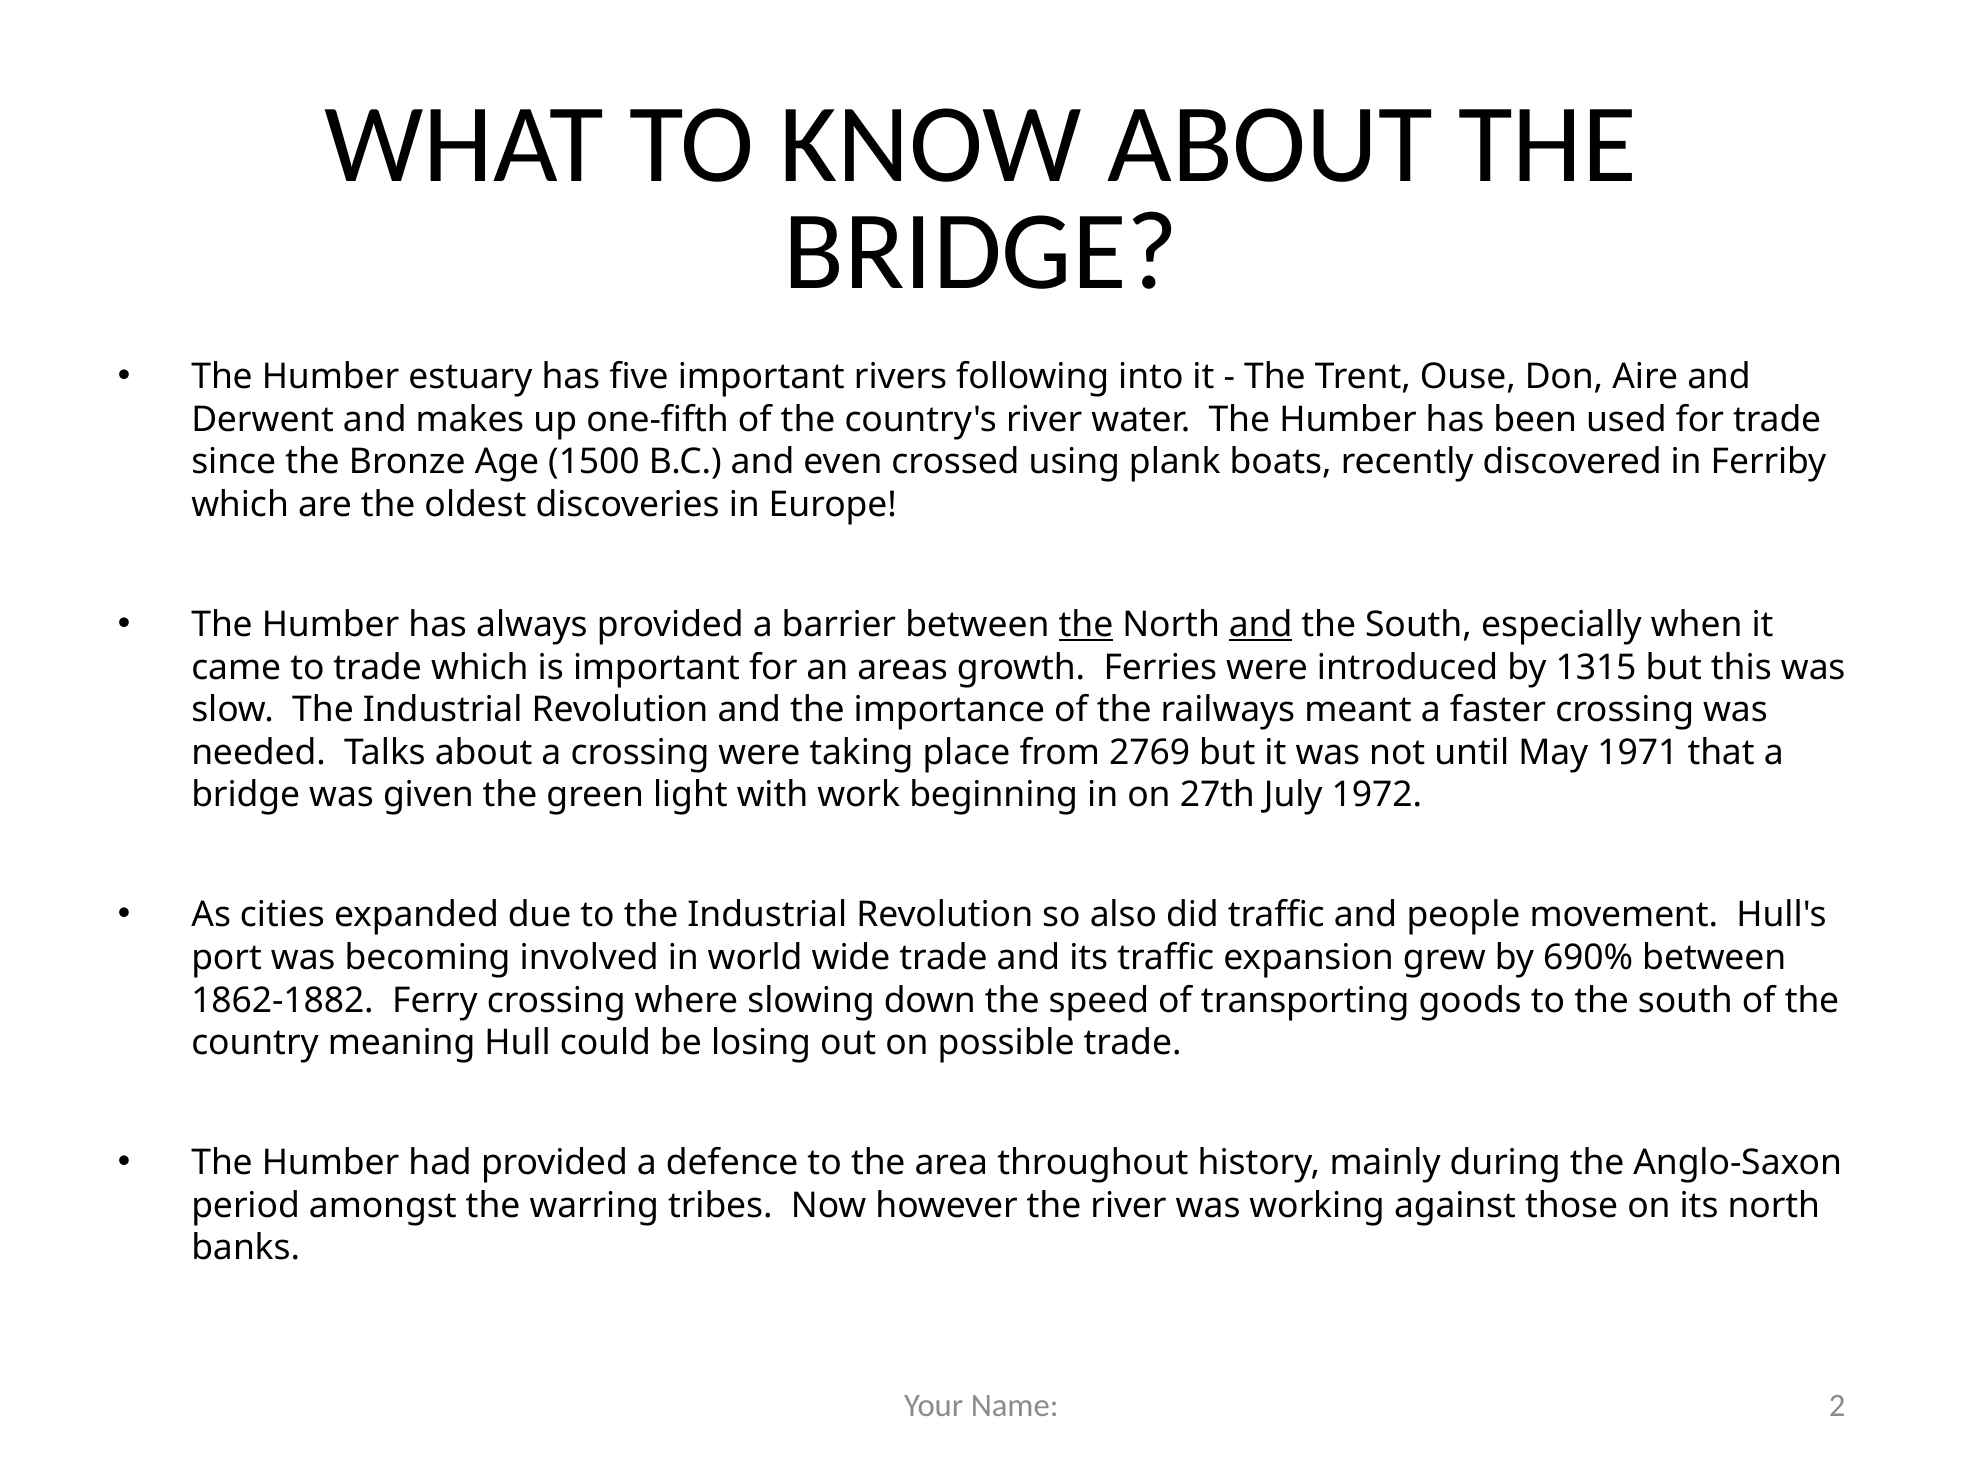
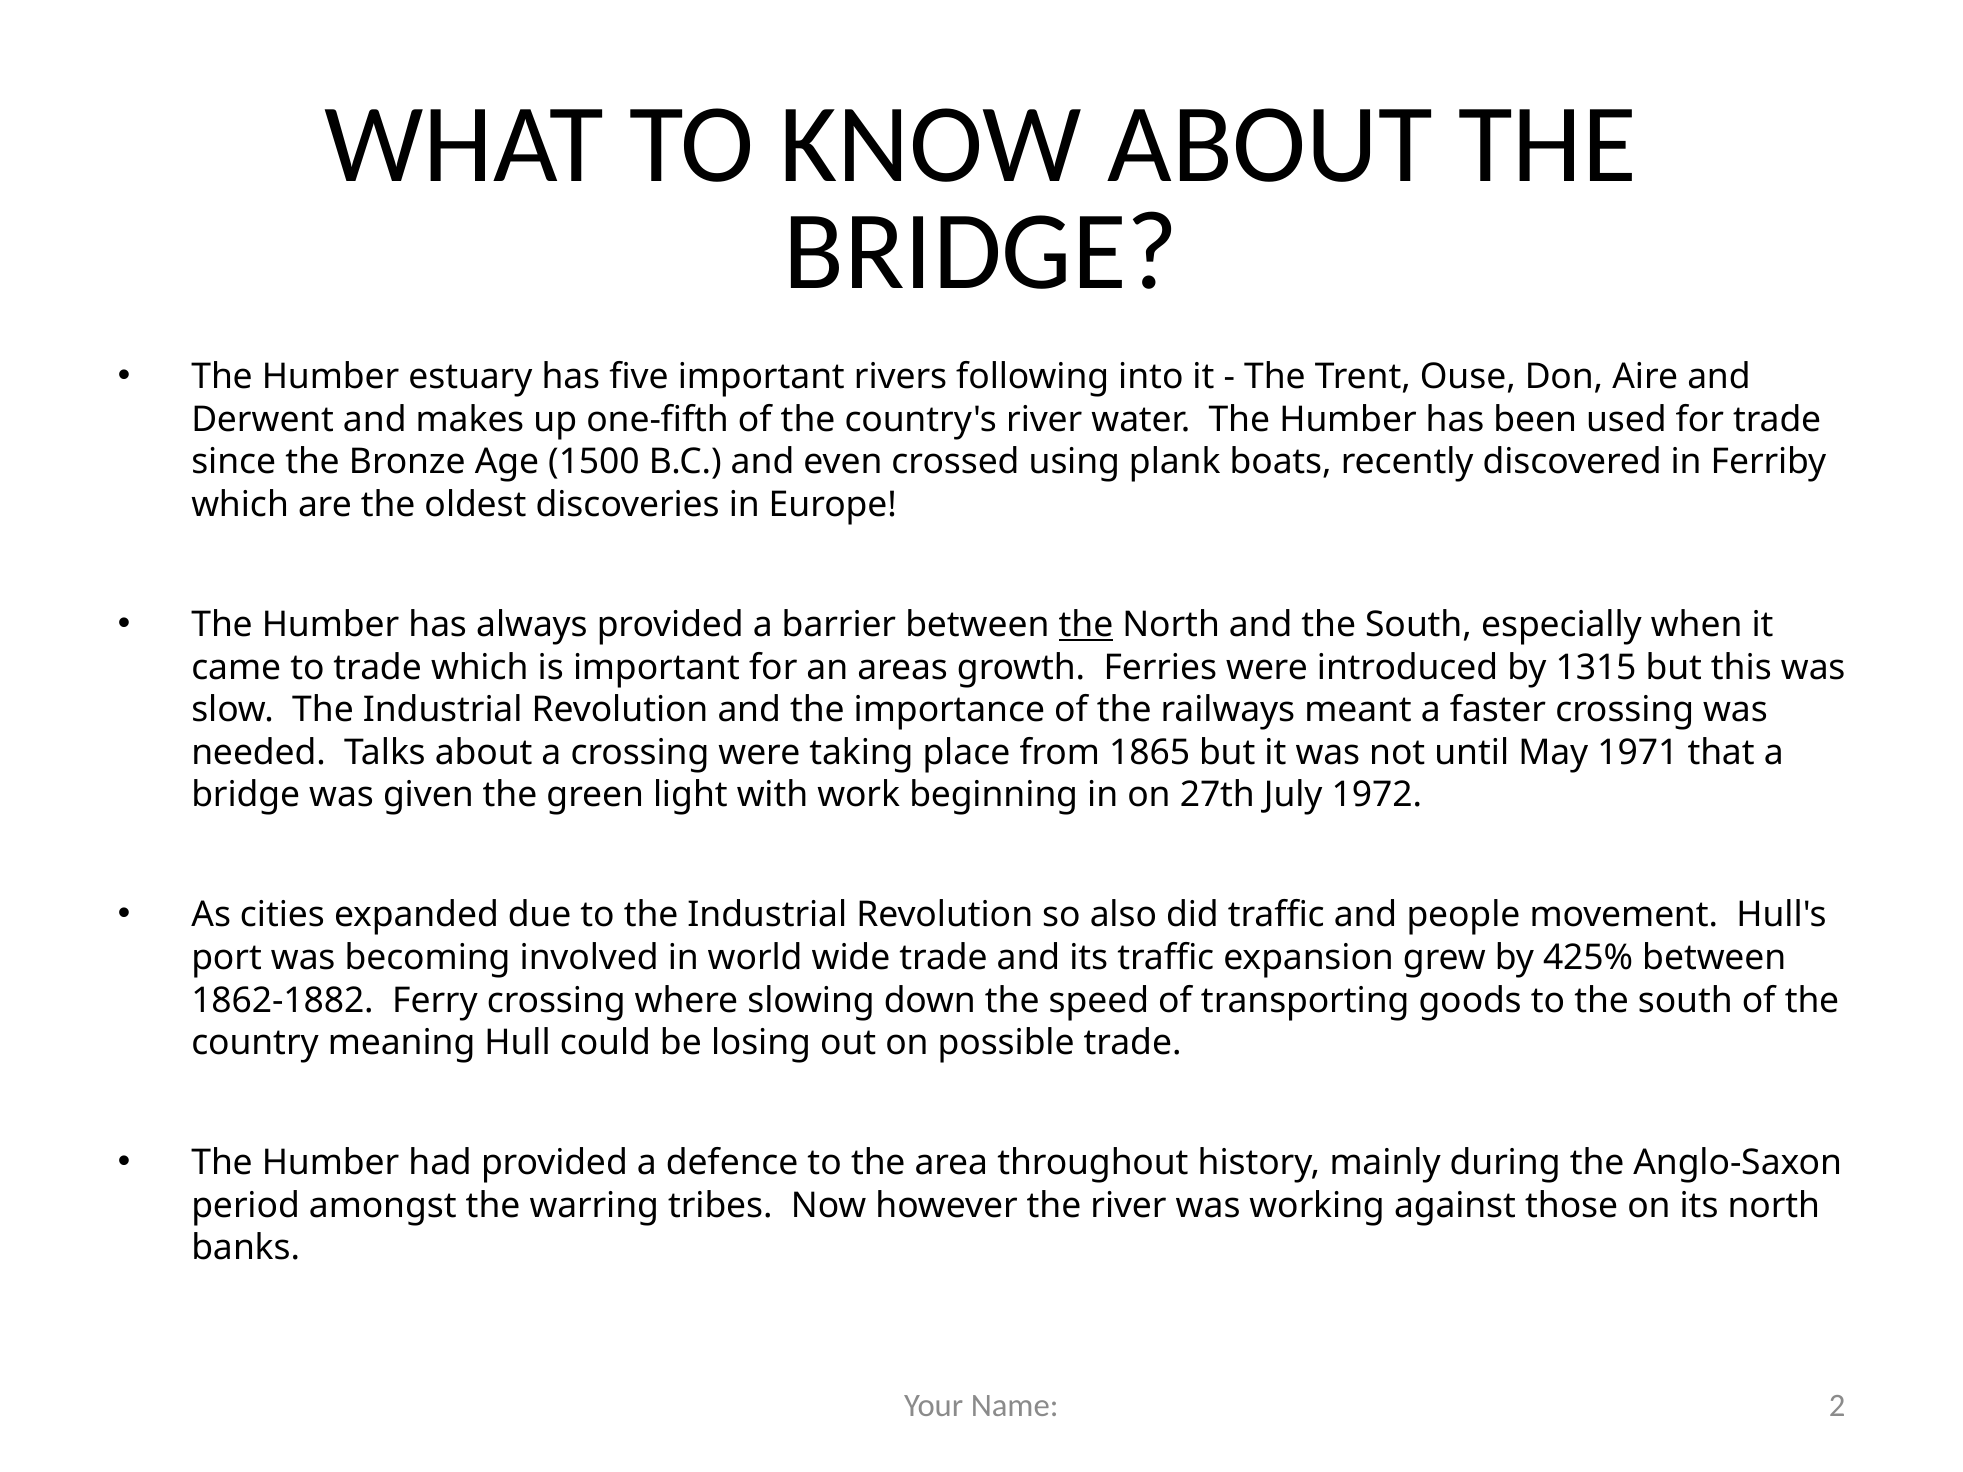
and underline: present -> none (1261, 625)
2769: 2769 -> 1865 (1150, 753)
690%: 690% -> 425% (1588, 958)
